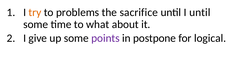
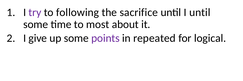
try colour: orange -> purple (35, 12)
problems: problems -> following (78, 12)
what: what -> most (98, 24)
postpone: postpone -> repeated (154, 38)
